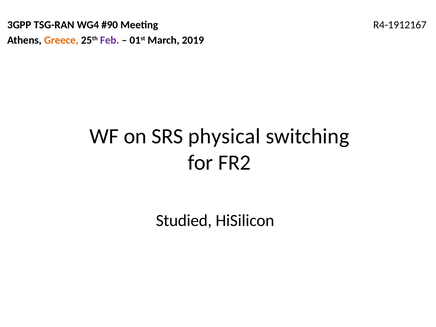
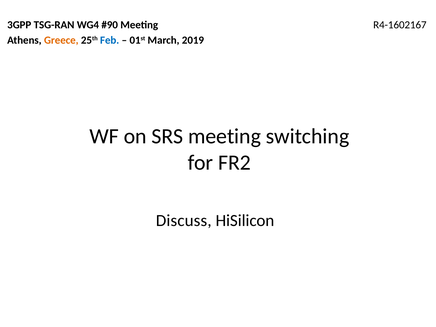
R4-1912167: R4-1912167 -> R4-1602167 (400, 25)
Feb colour: purple -> blue (110, 40)
SRS physical: physical -> meeting (225, 136)
Studied: Studied -> Discuss (184, 221)
